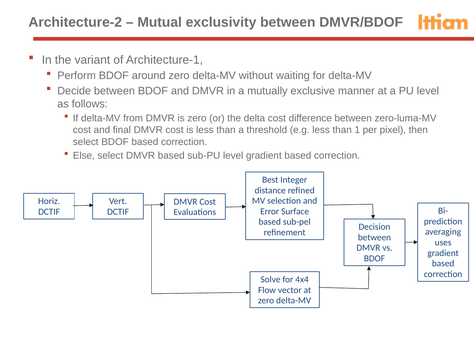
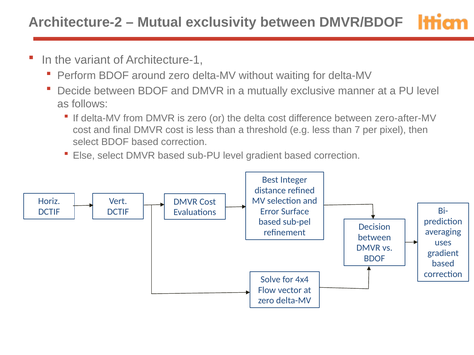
zero-luma-MV: zero-luma-MV -> zero-after-MV (406, 118)
1: 1 -> 7 (357, 130)
